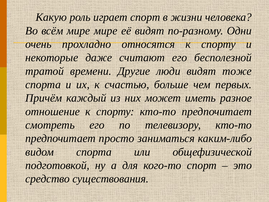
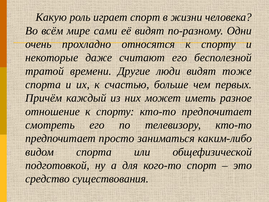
мире мире: мире -> сами (106, 31)
